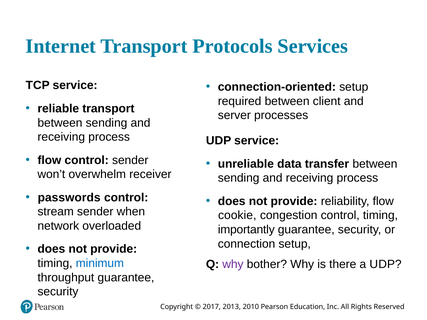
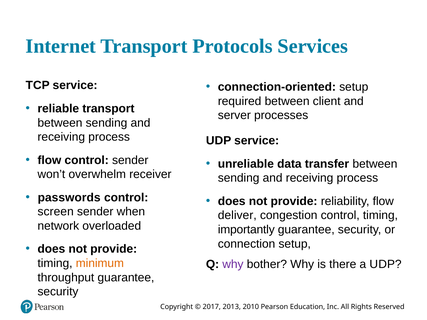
stream: stream -> screen (56, 212)
cookie: cookie -> deliver (237, 216)
minimum colour: blue -> orange (100, 263)
